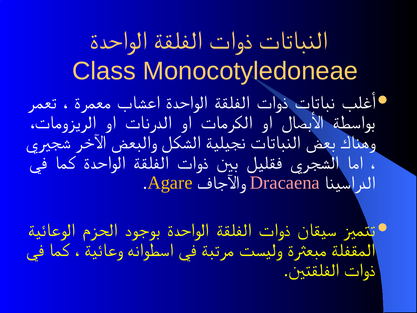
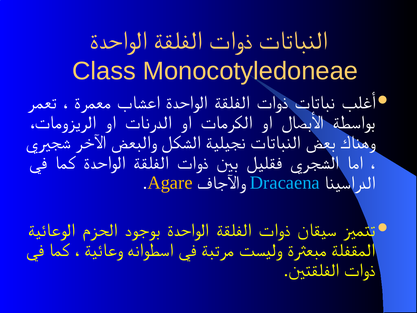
Dracaena colour: pink -> light blue (285, 182)
